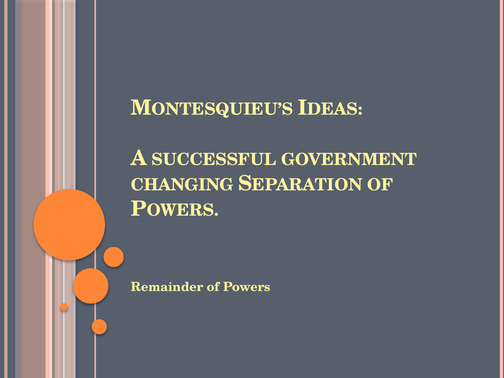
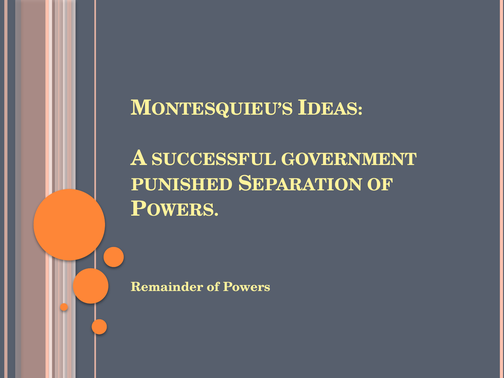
CHANGING: CHANGING -> PUNISHED (182, 185)
